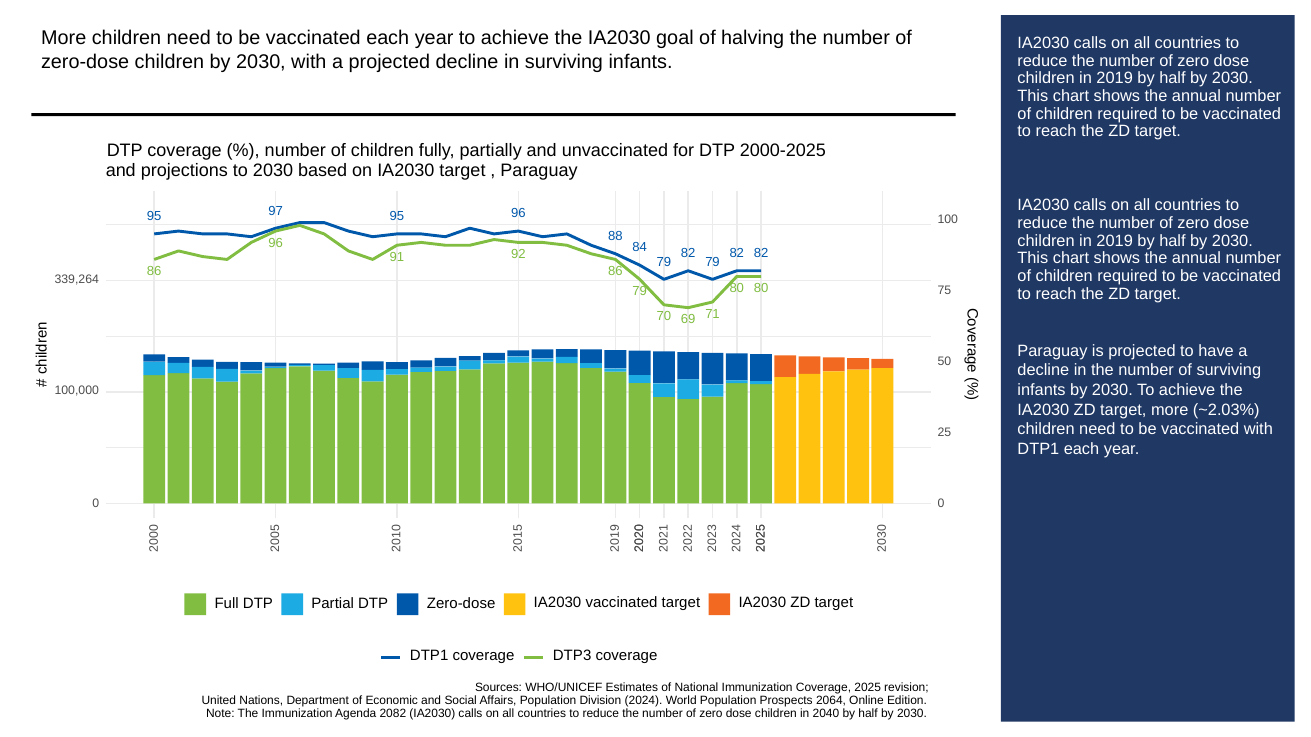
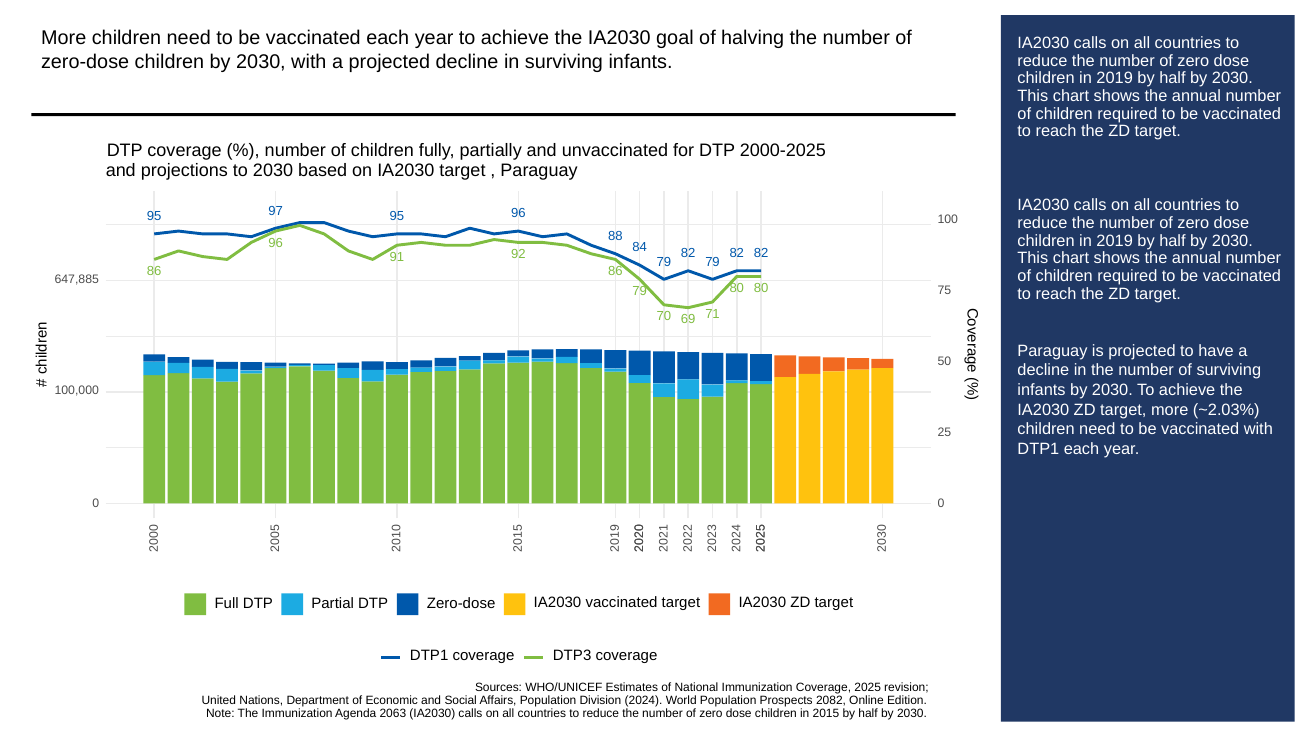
339,264: 339,264 -> 647,885 (77, 279)
2064: 2064 -> 2082 (831, 701)
2082: 2082 -> 2063 (393, 714)
2040: 2040 -> 2015 (826, 714)
